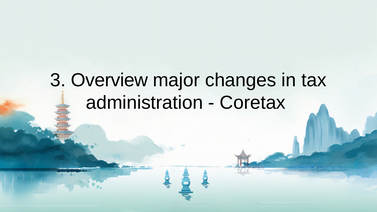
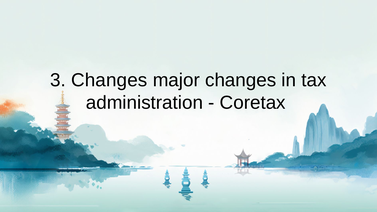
3 Overview: Overview -> Changes (109, 80)
